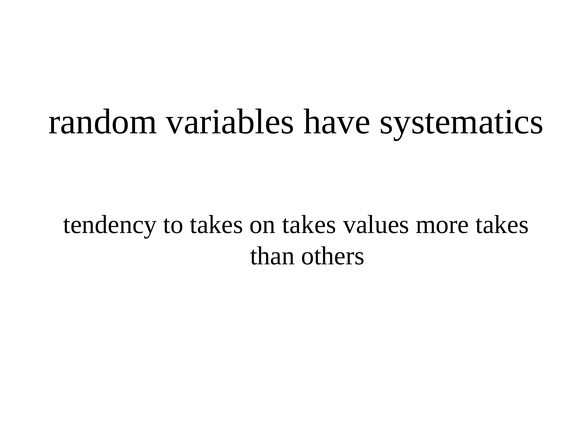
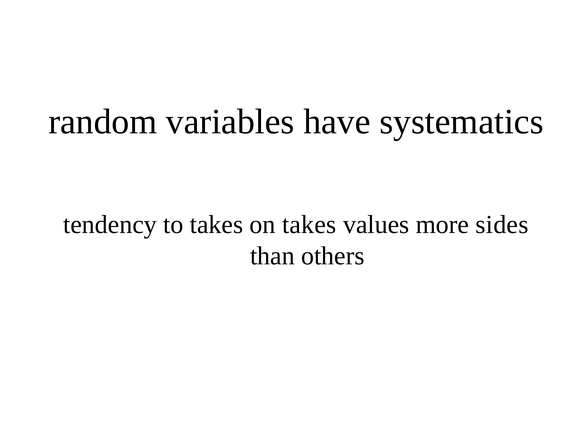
more takes: takes -> sides (502, 224)
